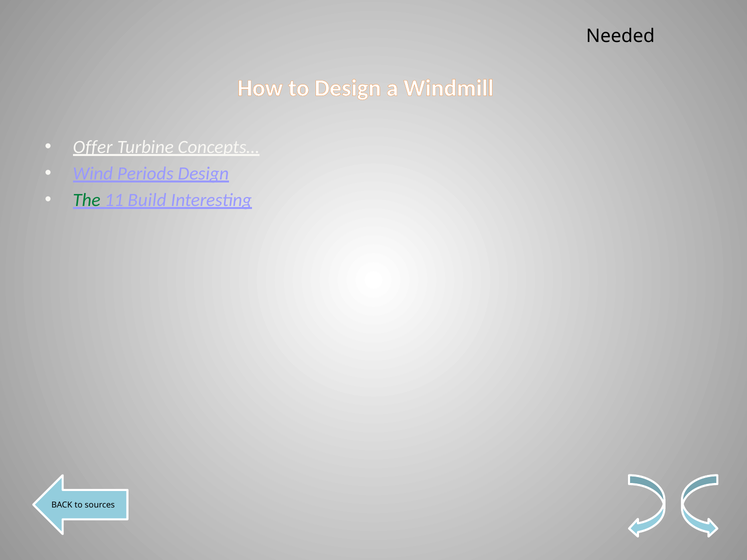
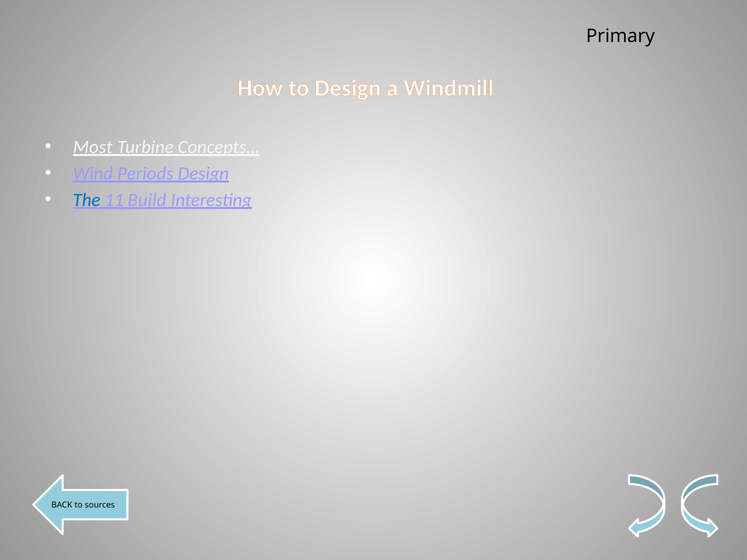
Needed: Needed -> Primary (620, 36)
Offer: Offer -> Most (93, 147)
The colour: green -> blue (87, 200)
